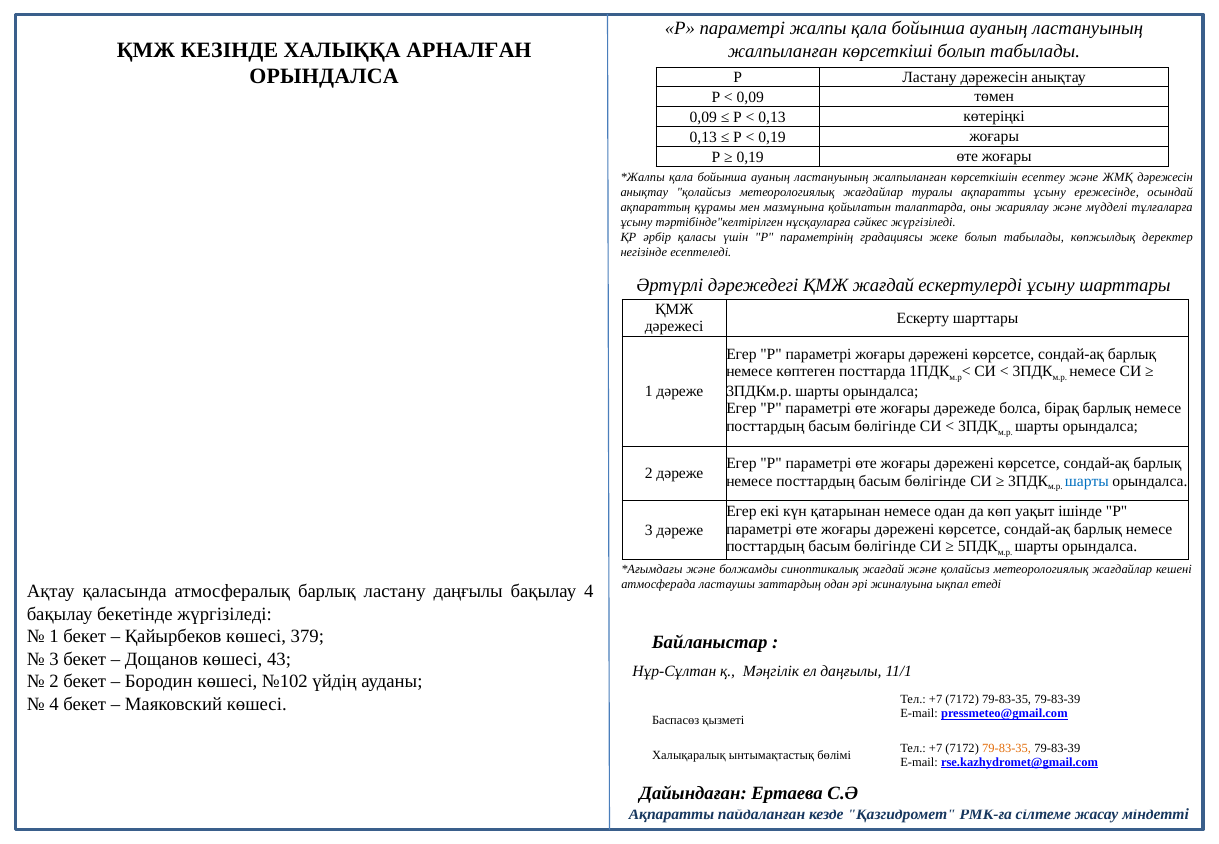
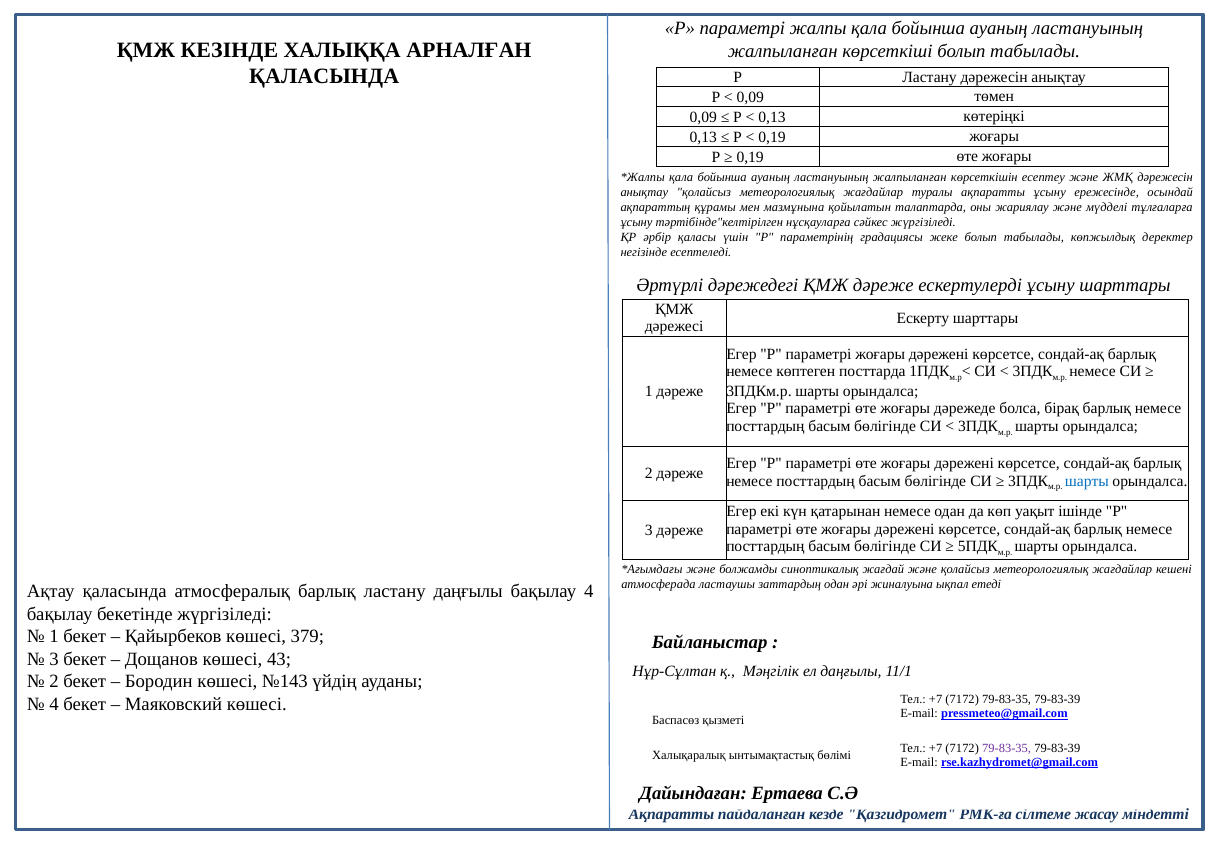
ОРЫНДАЛСА: ОРЫНДАЛСА -> ҚАЛАСЫНДА (324, 77)
ҚМЖ жағдай: жағдай -> дәреже (883, 285)
№102: №102 -> №143 (285, 681)
79-83-35 colour: orange -> purple (1007, 748)
